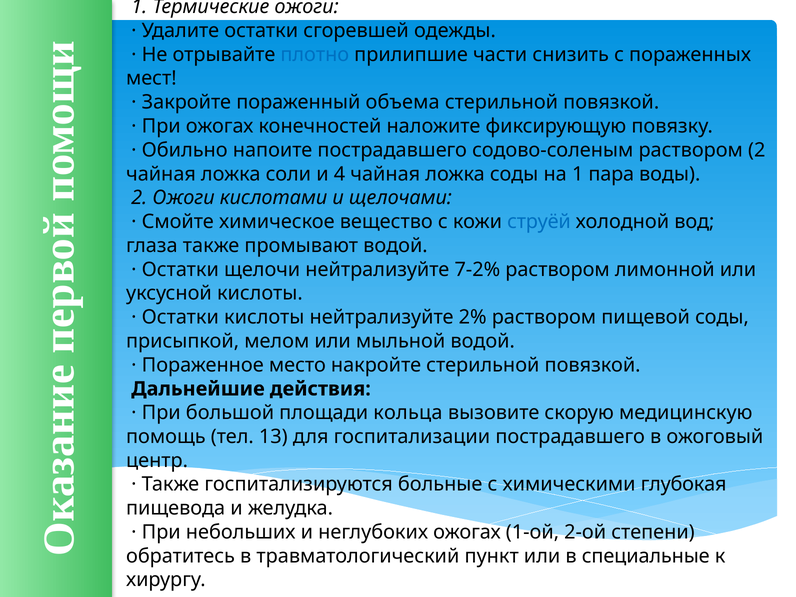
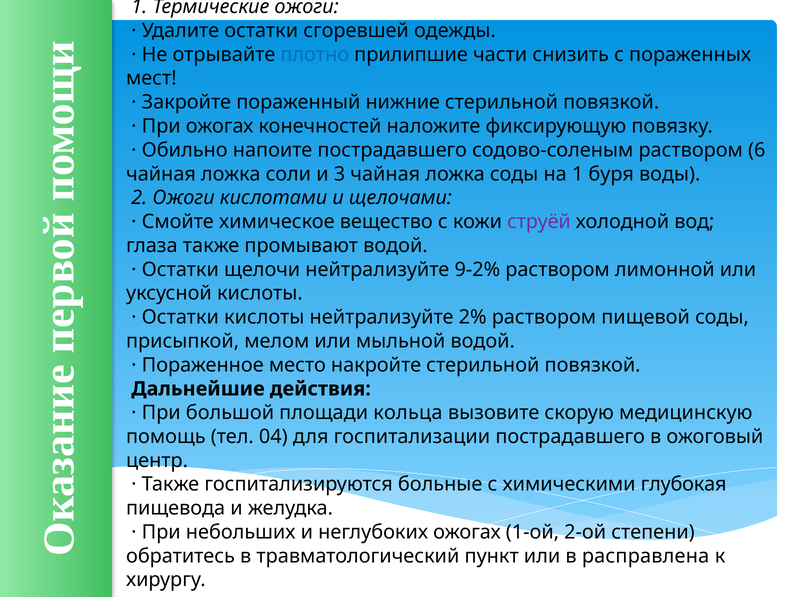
объема: объема -> нижние (403, 102)
раствором 2: 2 -> 6 (757, 150)
4: 4 -> 3 (339, 174)
пара: пара -> буря (611, 174)
струёй colour: blue -> purple (539, 222)
7-2%: 7-2% -> 9-2% (477, 269)
13: 13 -> 04 (273, 437)
специальные: специальные -> расправлена (646, 556)
